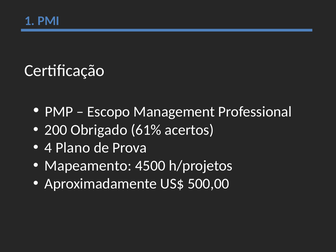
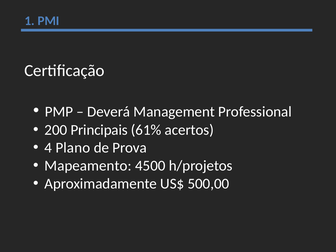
Escopo: Escopo -> Deverá (109, 112)
Obrigado: Obrigado -> Principais (99, 130)
